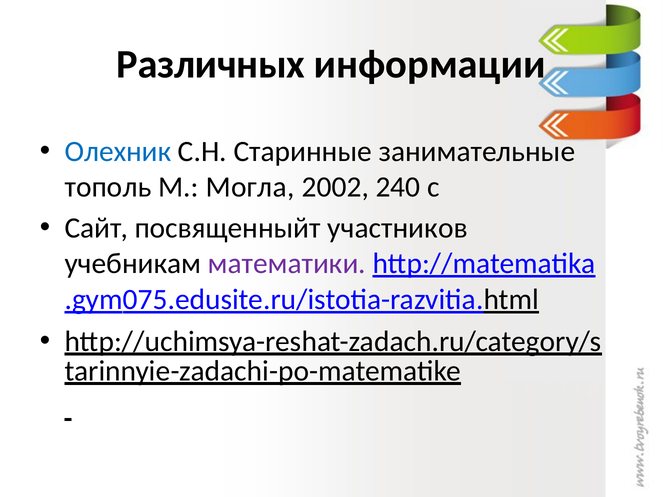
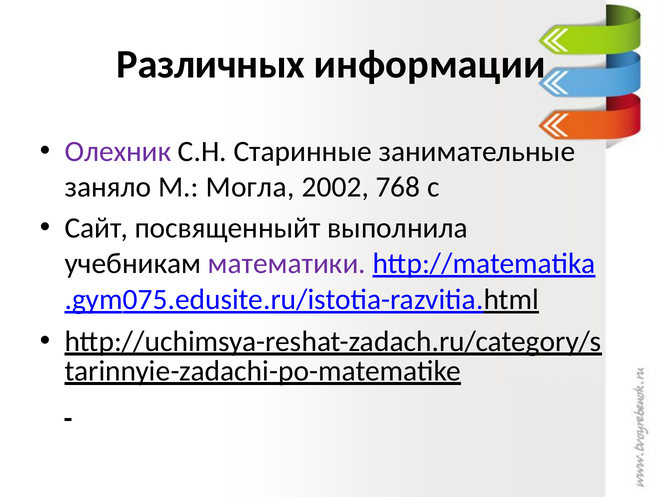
Олехник colour: blue -> purple (118, 152)
тополь: тополь -> заняло (108, 187)
240: 240 -> 768 (398, 187)
участников: участников -> выполнила (398, 228)
